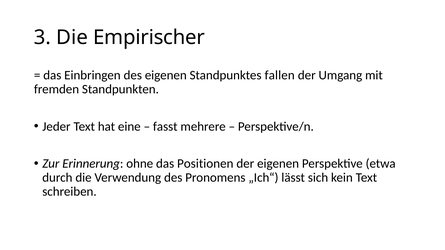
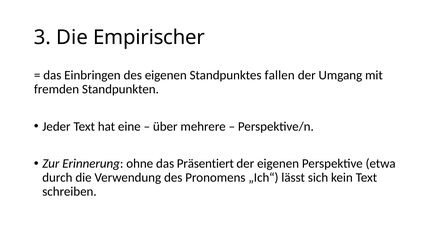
fasst: fasst -> über (165, 127)
Positionen: Positionen -> Präsentiert (205, 164)
